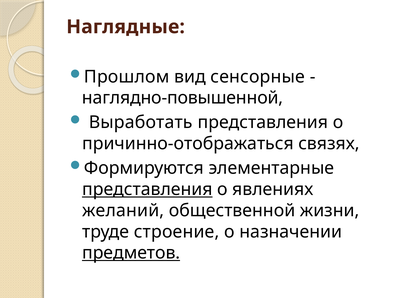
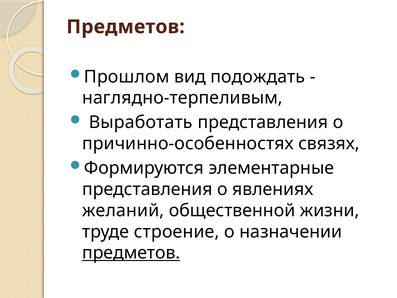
Наглядные: Наглядные -> Предметов (126, 27)
сенсорные: сенсорные -> подождать (258, 77)
наглядно-повышенной: наглядно-повышенной -> наглядно-терпеливым (182, 98)
причинно-отображаться: причинно-отображаться -> причинно-особенностях (188, 143)
представления underline: present -> none (147, 189)
